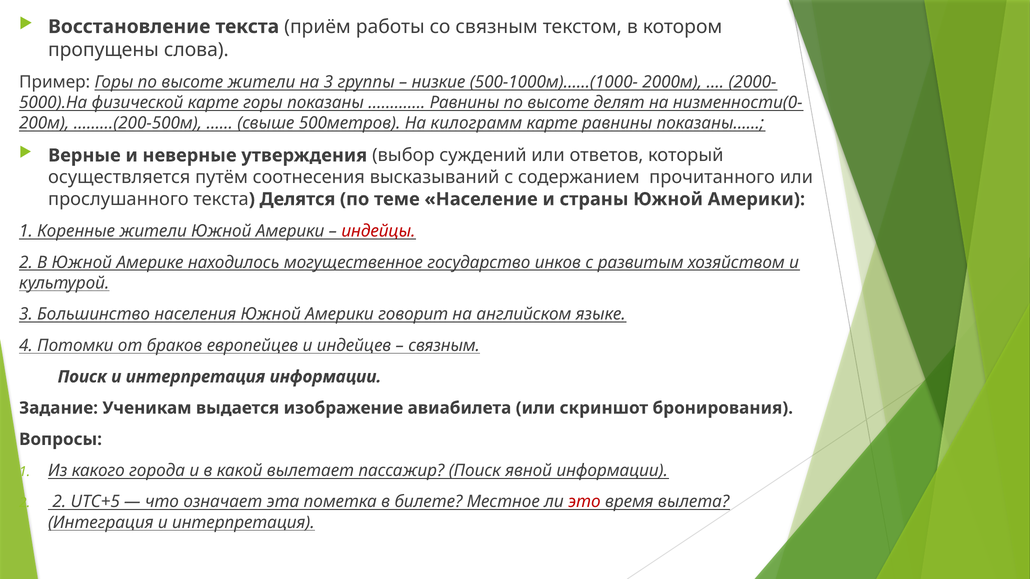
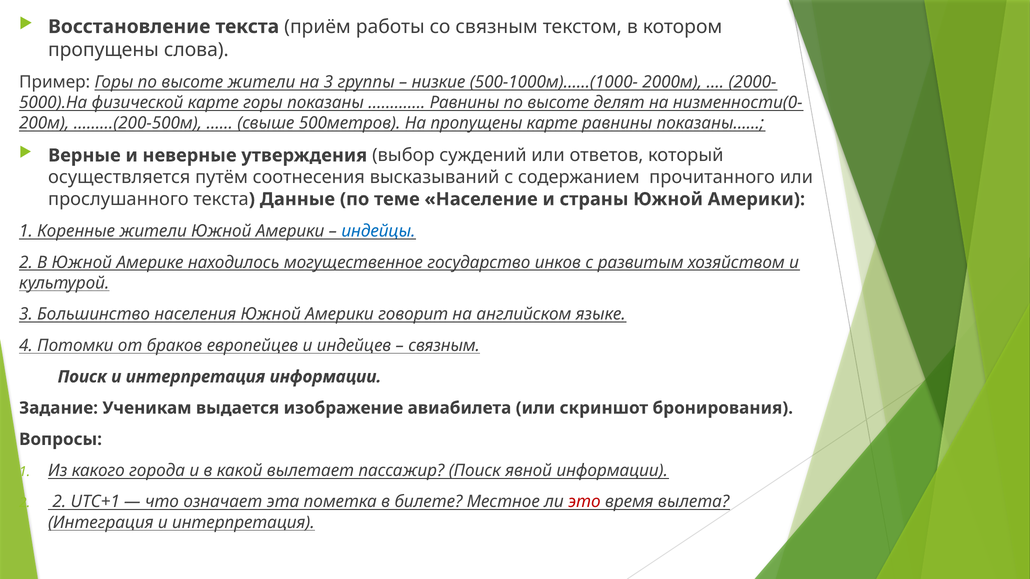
На килограмм: килограмм -> пропущены (476, 123)
Делятся: Делятся -> Данные (297, 199)
индейцы colour: red -> blue (378, 231)
UTC+5: UTC+5 -> UTC+1 (95, 502)
